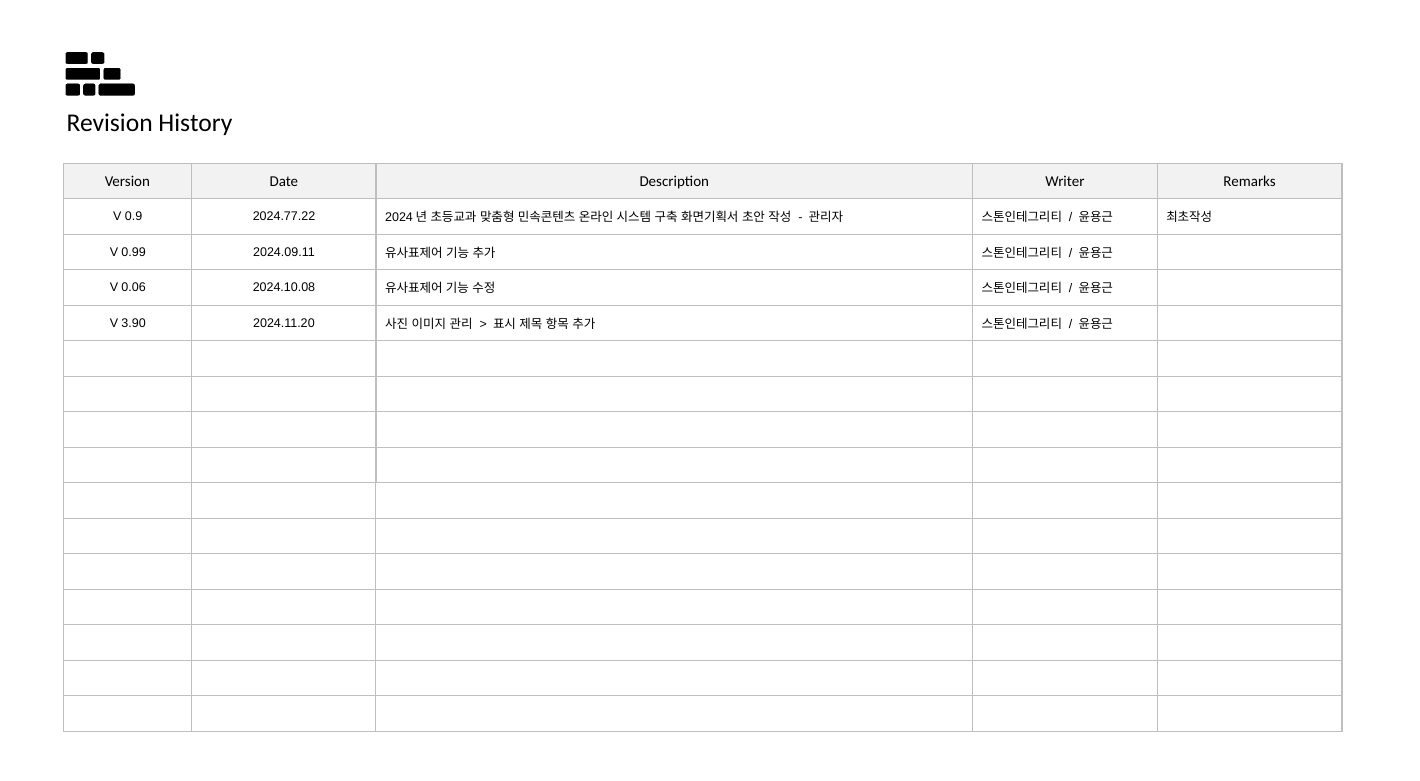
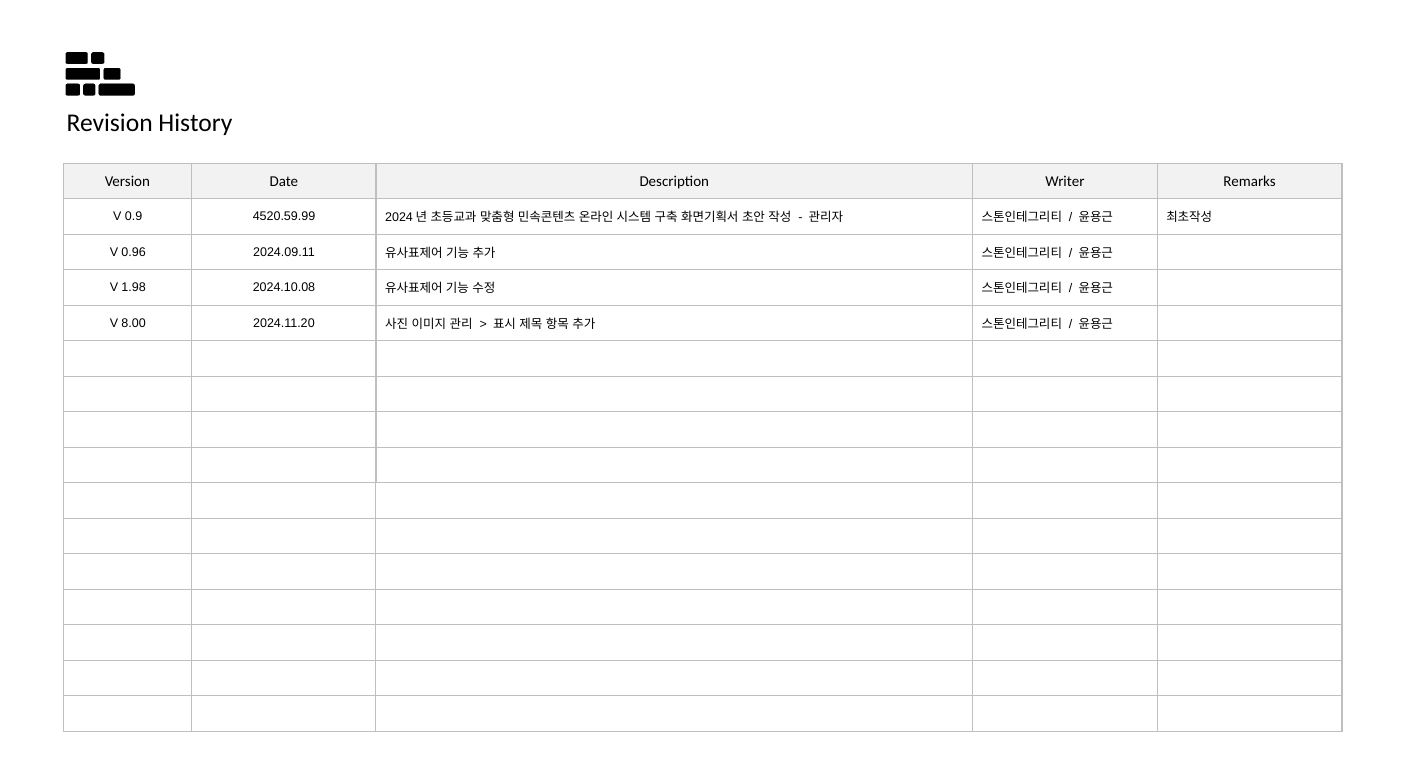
2024.77.22: 2024.77.22 -> 4520.59.99 (284, 217)
0.99: 0.99 -> 0.96 (134, 252)
0.06: 0.06 -> 1.98 (134, 288)
3.90: 3.90 -> 8.00 (134, 323)
